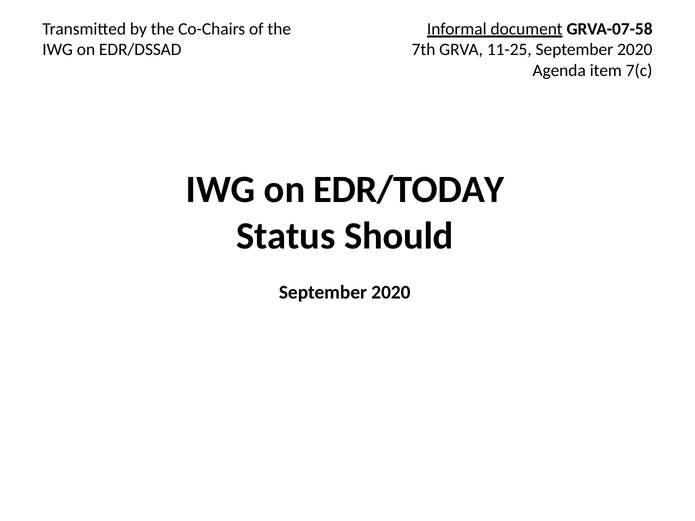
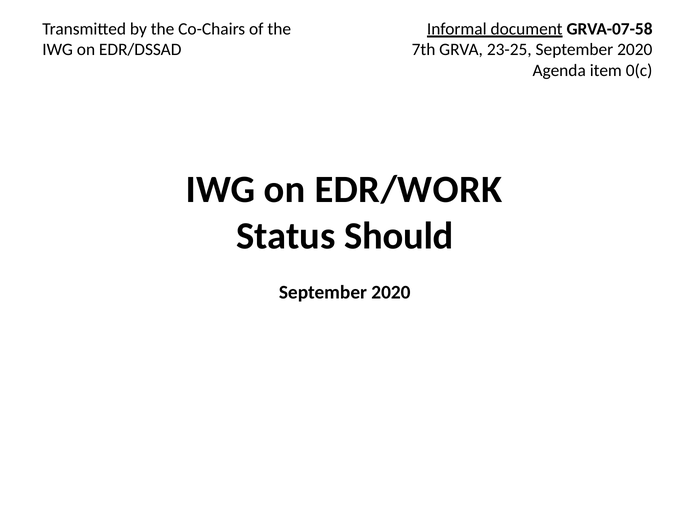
11-25: 11-25 -> 23-25 (509, 50)
7(c: 7(c -> 0(c (639, 71)
EDR/TODAY: EDR/TODAY -> EDR/WORK (409, 190)
